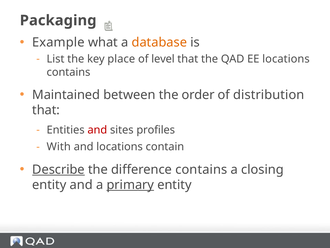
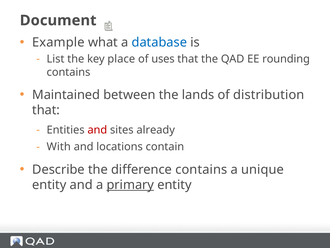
Packaging: Packaging -> Document (58, 20)
database colour: orange -> blue (159, 42)
level: level -> uses (163, 59)
EE locations: locations -> rounding (286, 59)
order: order -> lands (198, 95)
profiles: profiles -> already (156, 130)
Describe underline: present -> none (58, 169)
closing: closing -> unique (262, 169)
